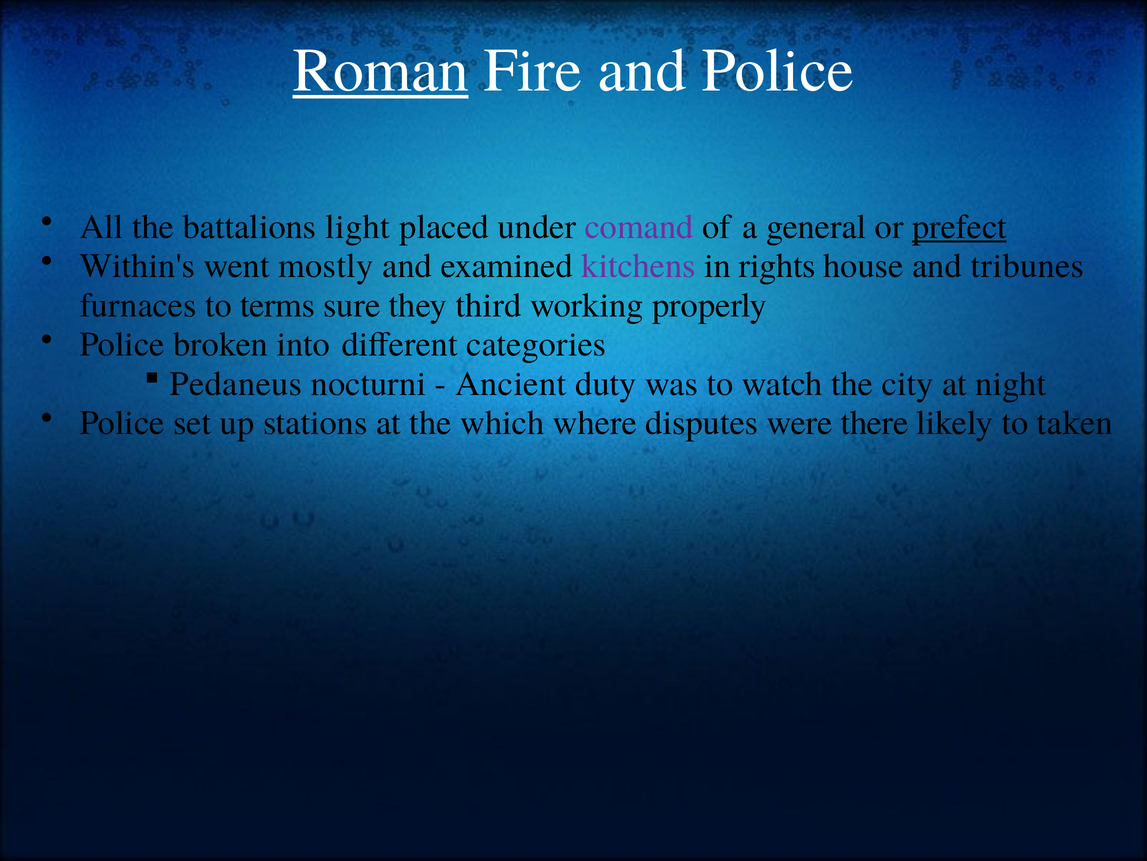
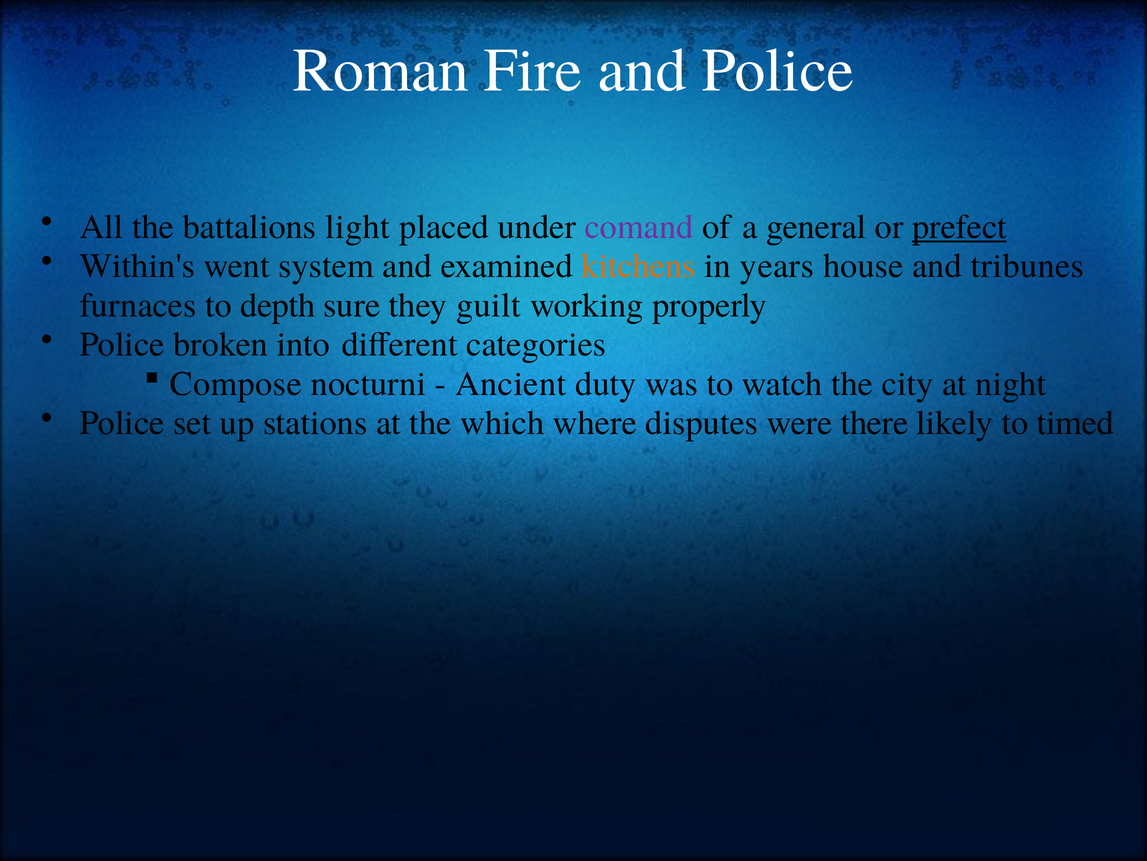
Roman underline: present -> none (381, 70)
mostly: mostly -> system (326, 266)
kitchens colour: purple -> orange (639, 266)
rights: rights -> years (777, 266)
terms: terms -> depth (278, 305)
third: third -> guilt (488, 305)
Pedaneus: Pedaneus -> Compose (236, 383)
taken: taken -> timed (1075, 423)
